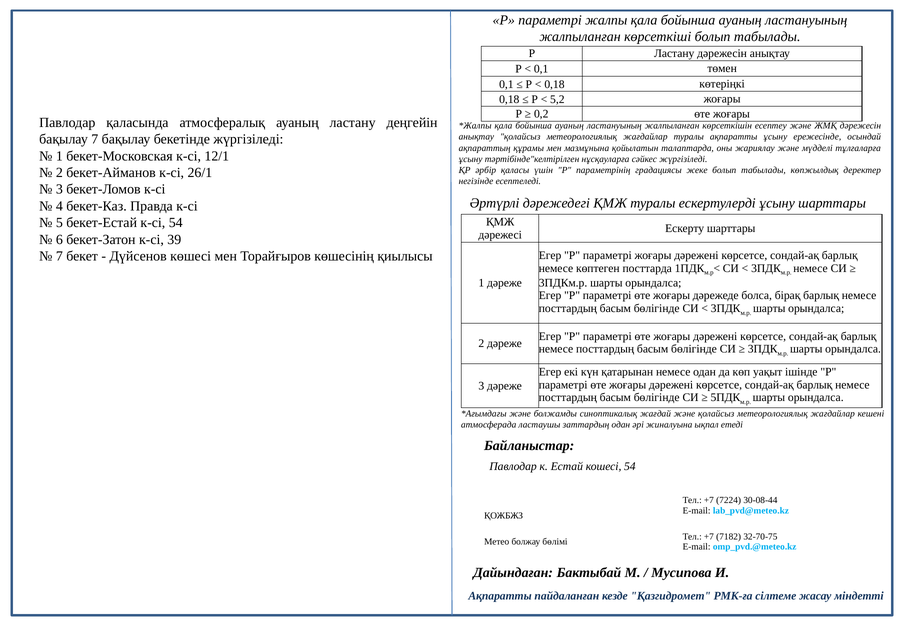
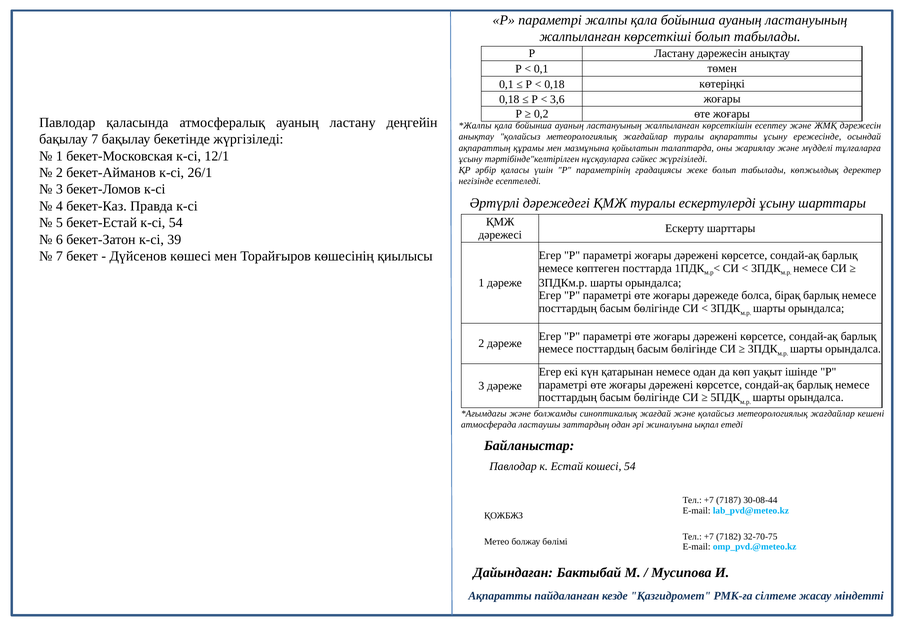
5,2: 5,2 -> 3,6 (557, 99)
7224: 7224 -> 7187 (729, 500)
